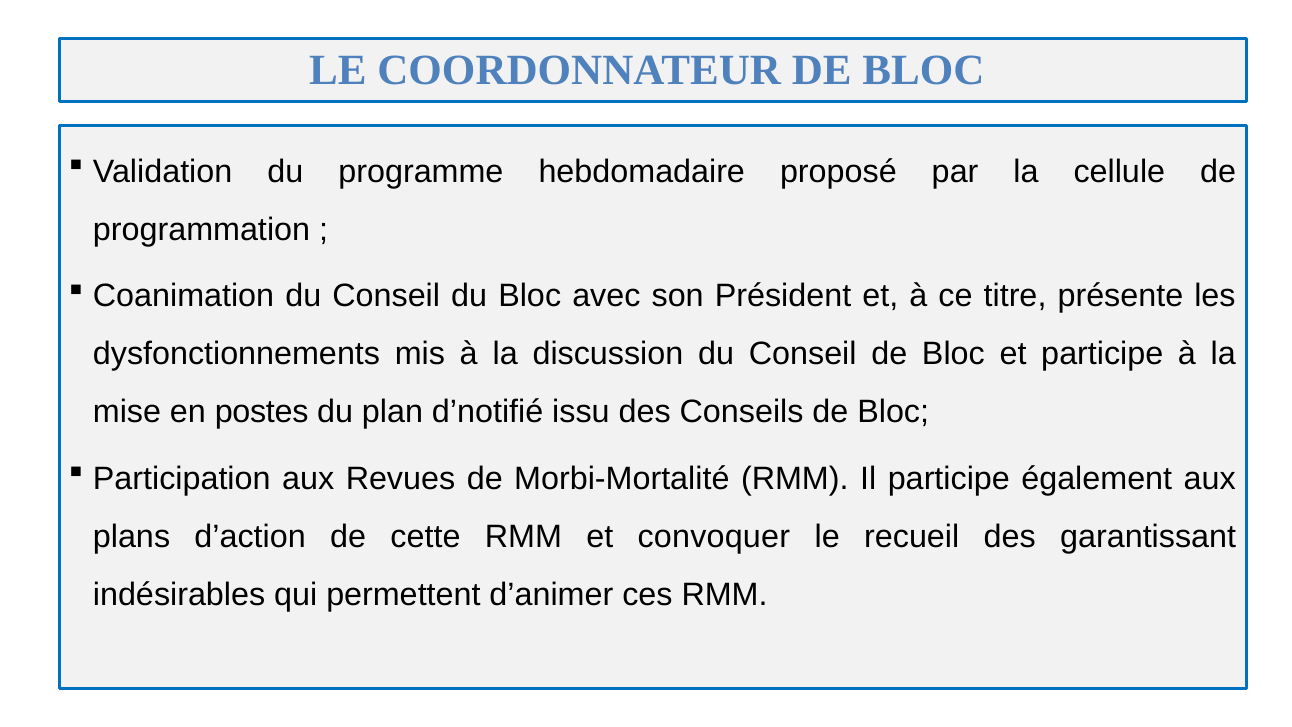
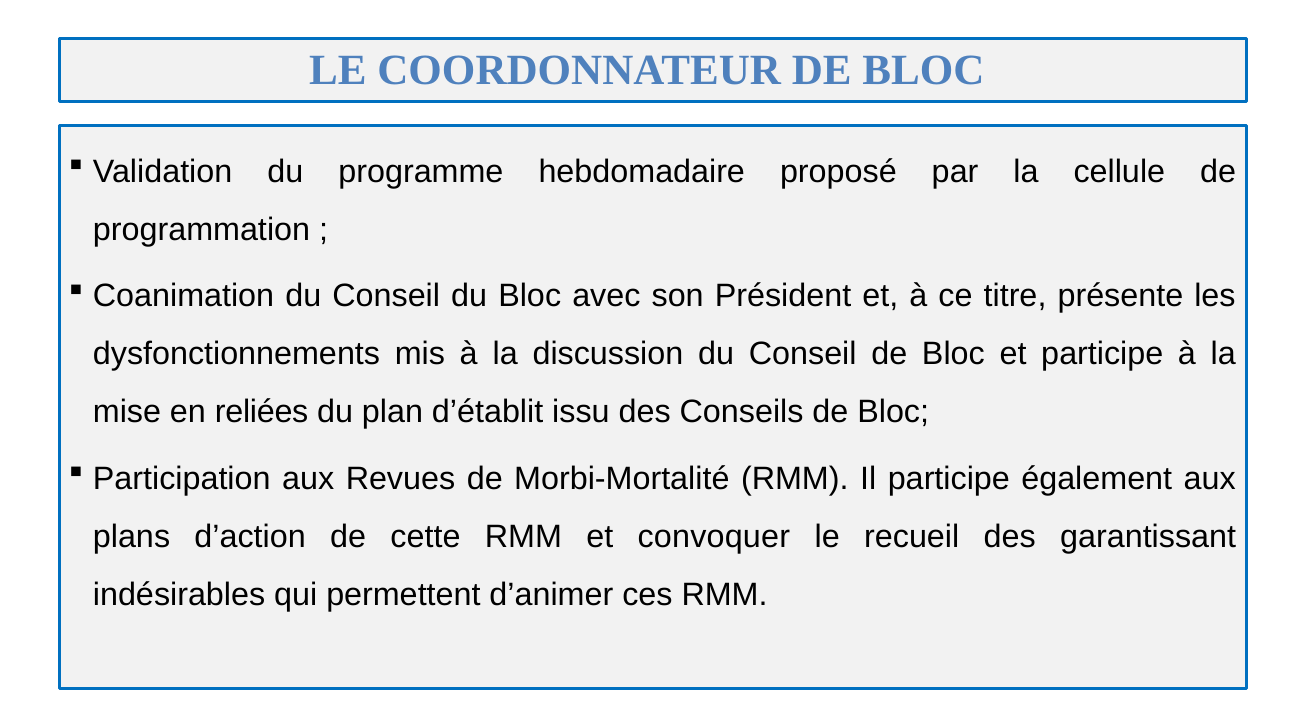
postes: postes -> reliées (262, 412)
d’notifié: d’notifié -> d’établit (488, 412)
